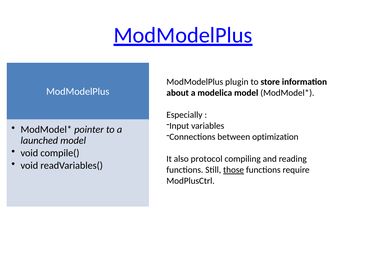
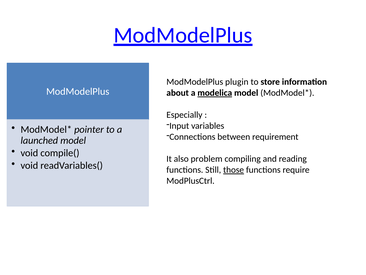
modelica underline: none -> present (215, 93)
optimization: optimization -> requirement (275, 137)
protocol: protocol -> problem (207, 159)
